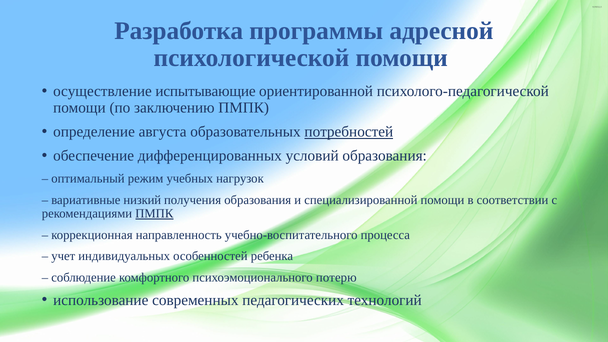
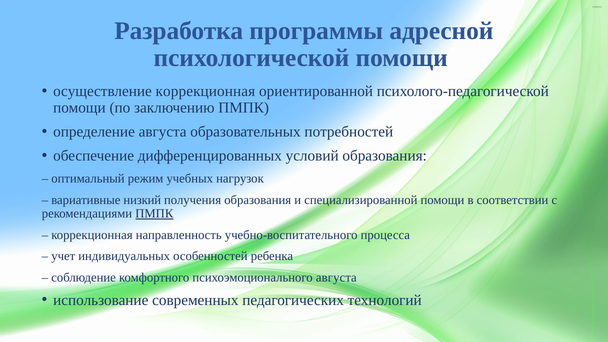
осуществление испытывающие: испытывающие -> коррекционная (205, 91)
потребностей underline: present -> none (349, 132)
психоэмоционального потерю: потерю -> августа (336, 277)
